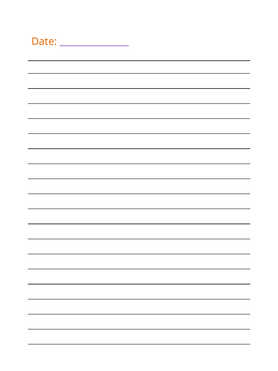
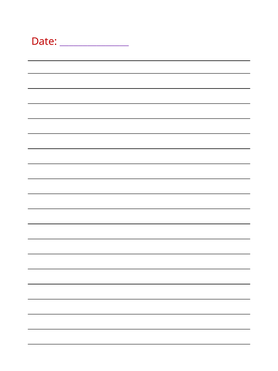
Date colour: orange -> red (44, 41)
